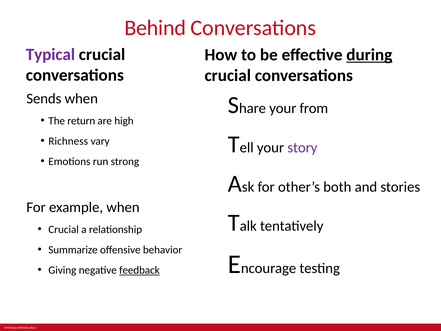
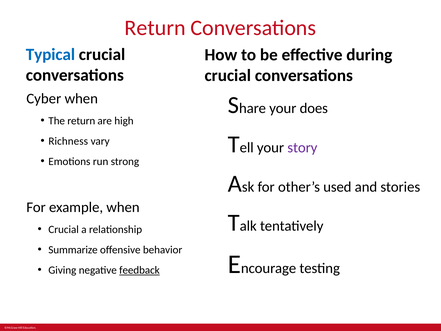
Behind: Behind -> Return (155, 28)
Typical colour: purple -> blue (50, 55)
during underline: present -> none (369, 55)
Sends: Sends -> Cyber (44, 99)
from: from -> does (314, 108)
both: both -> used (337, 187)
